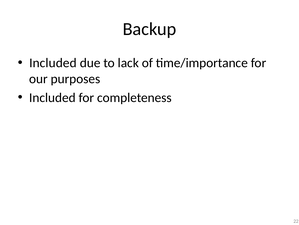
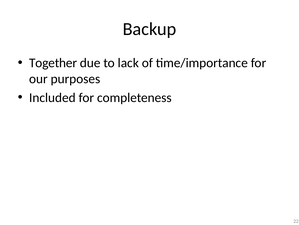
Included: Included -> Together (53, 63)
